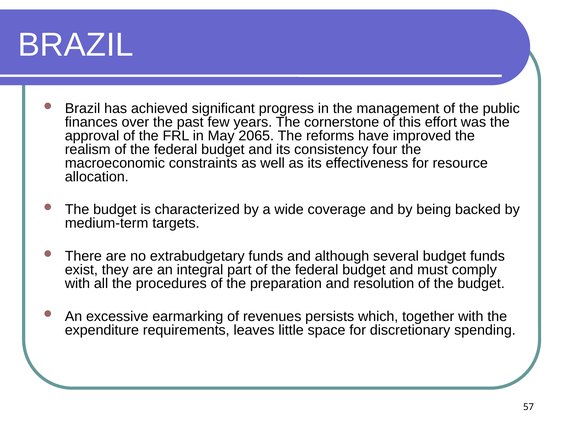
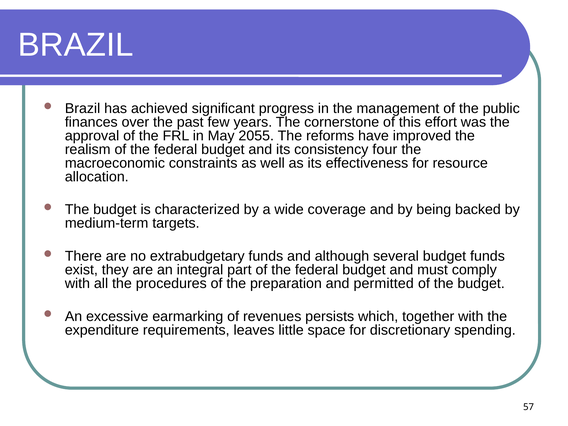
2065: 2065 -> 2055 (256, 136)
resolution: resolution -> permitted (384, 283)
